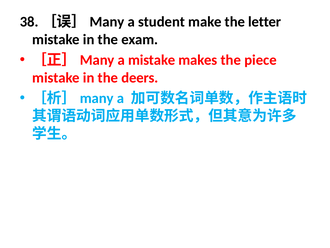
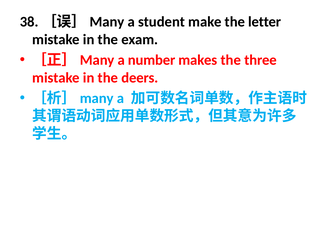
a mistake: mistake -> number (152, 60)
piece: piece -> three (261, 60)
